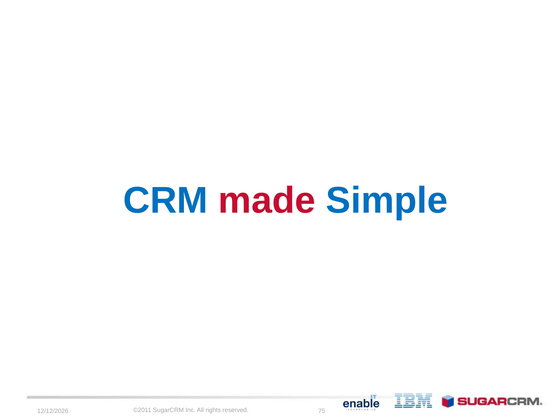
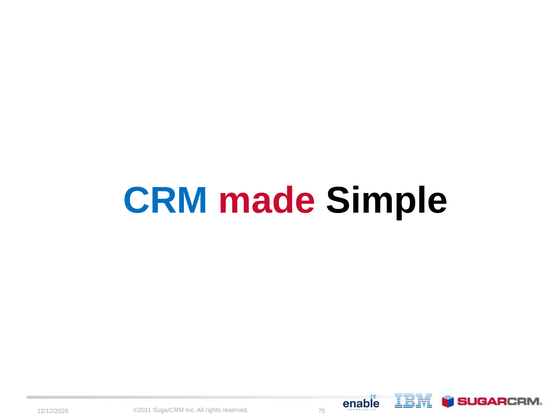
Simple colour: blue -> black (387, 201)
